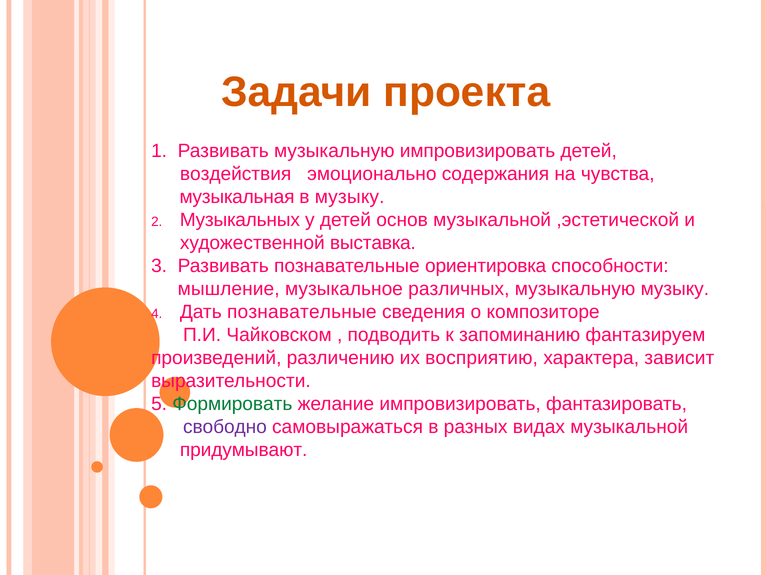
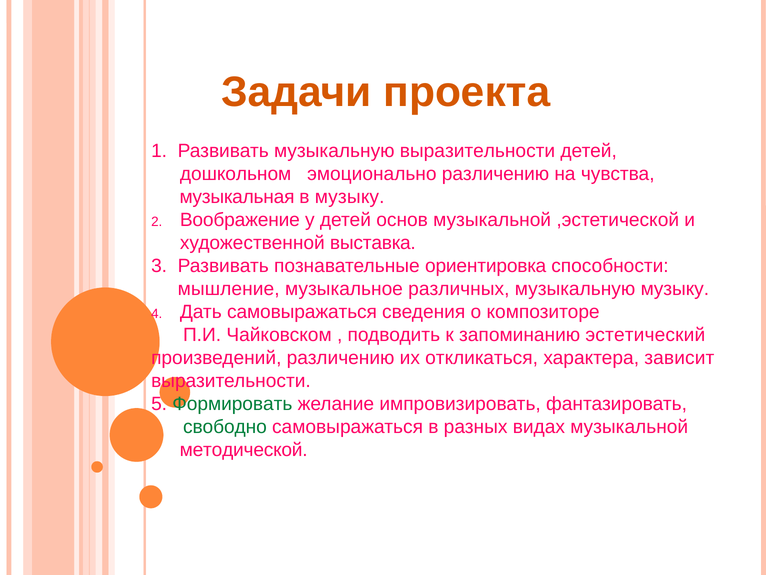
музыкальную импровизировать: импровизировать -> выразительности (477, 151)
воздействия: воздействия -> дошкольном (236, 174)
эмоционально содержания: содержания -> различению (495, 174)
Музыкальных: Музыкальных -> Воображение (240, 220)
Дать познавательные: познавательные -> самовыражаться (302, 312)
фантазируем: фантазируем -> эстетический (645, 335)
восприятию: восприятию -> откликаться (482, 358)
свободно colour: purple -> green (225, 427)
придумывают: придумывают -> методической (244, 450)
